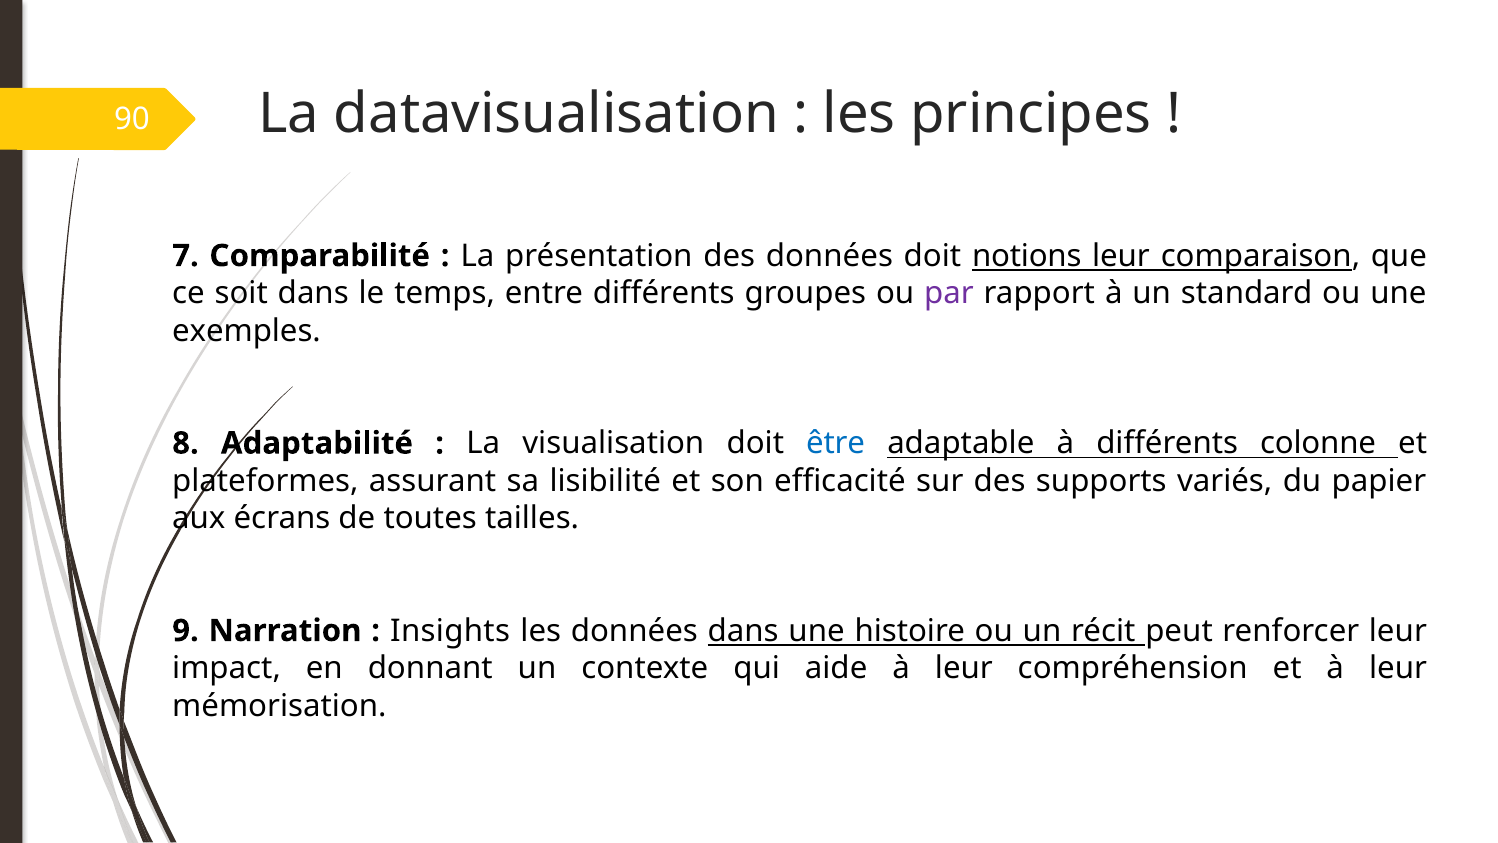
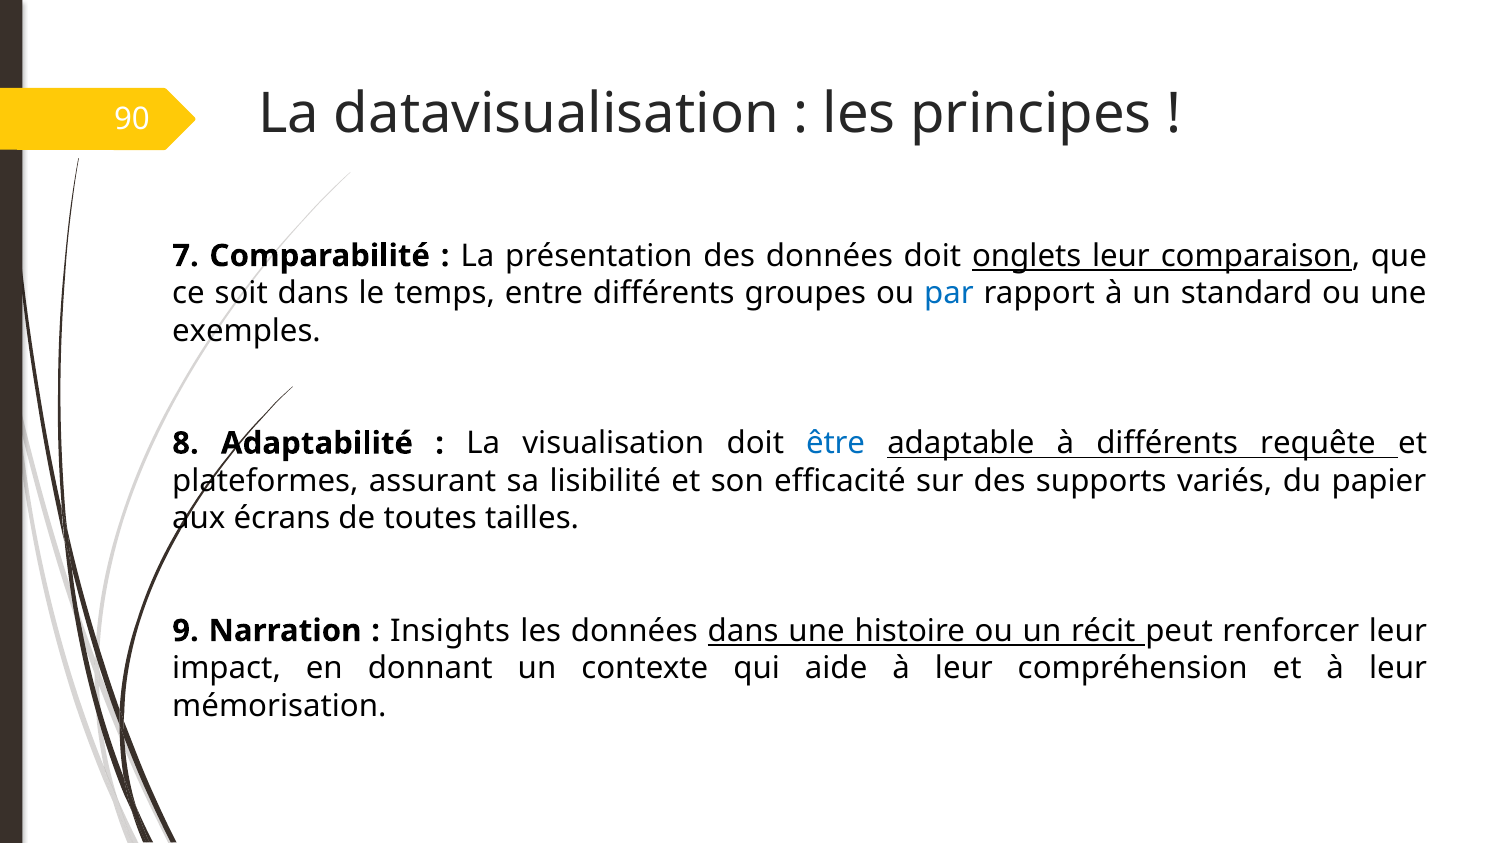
notions: notions -> onglets (1027, 256)
par colour: purple -> blue (949, 293)
colonne: colonne -> requête (1318, 443)
